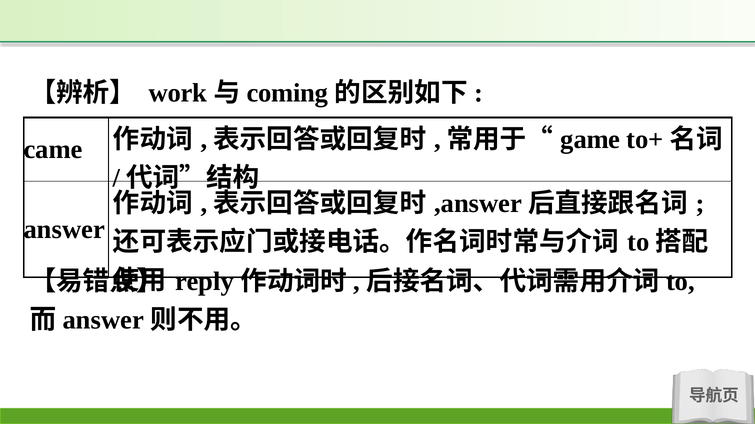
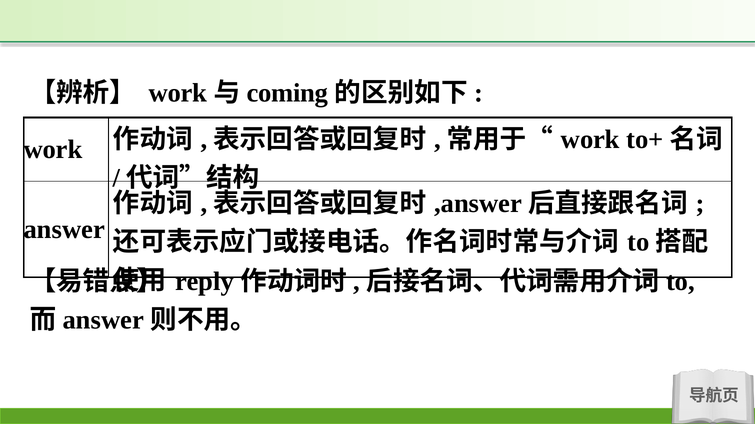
came: came -> work (53, 150)
game: game -> work (590, 140)
